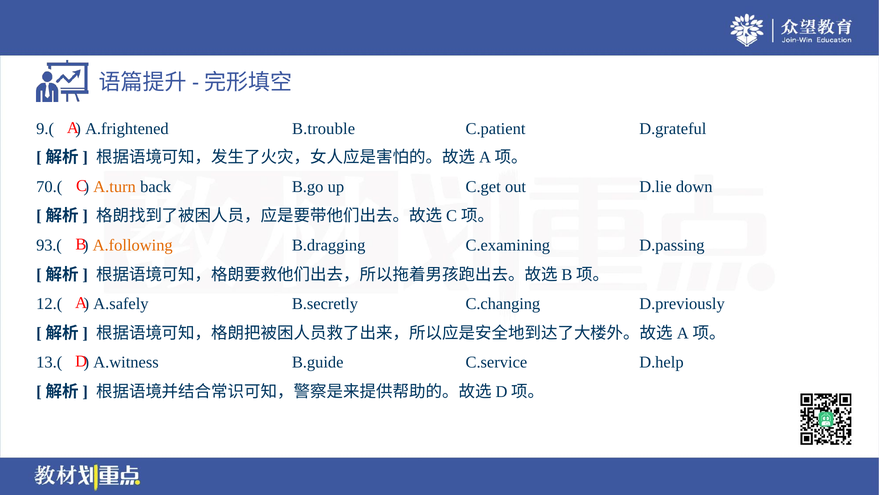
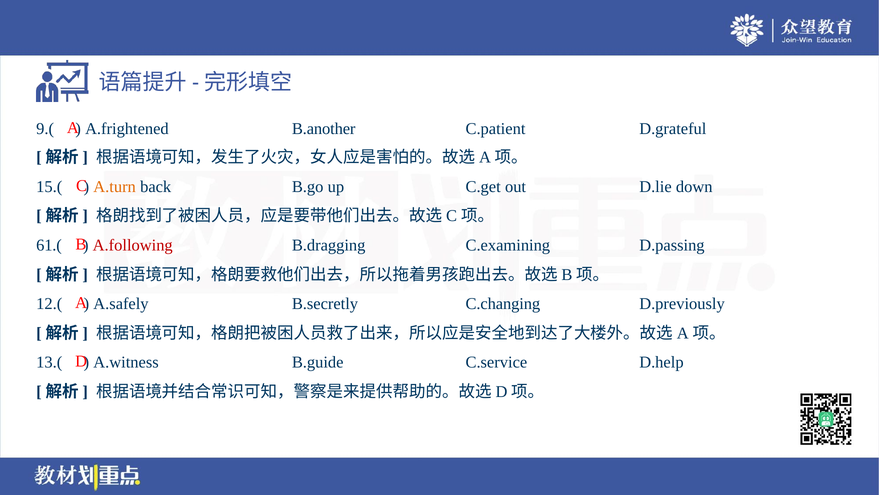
B.trouble: B.trouble -> B.another (324, 128)
70.(: 70.( -> 15.( (49, 186)
93.(: 93.( -> 61.( (49, 245)
A.following colour: orange -> red (133, 245)
